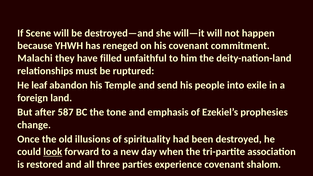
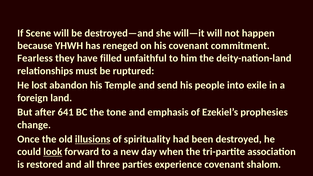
Malachi: Malachi -> Fearless (35, 58)
leaf: leaf -> lost (39, 85)
587: 587 -> 641 (66, 112)
illusions underline: none -> present (93, 139)
